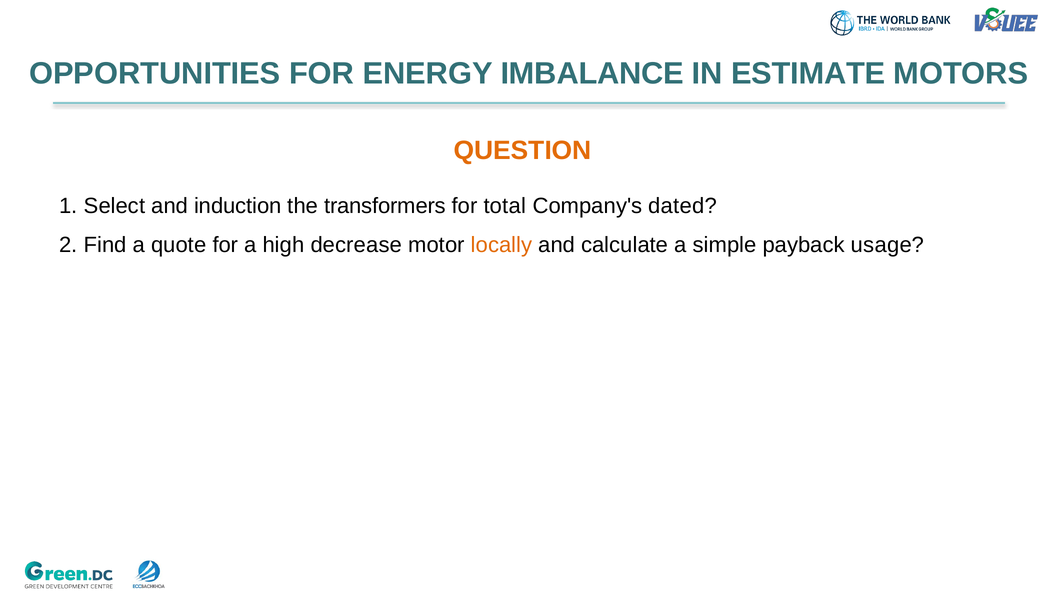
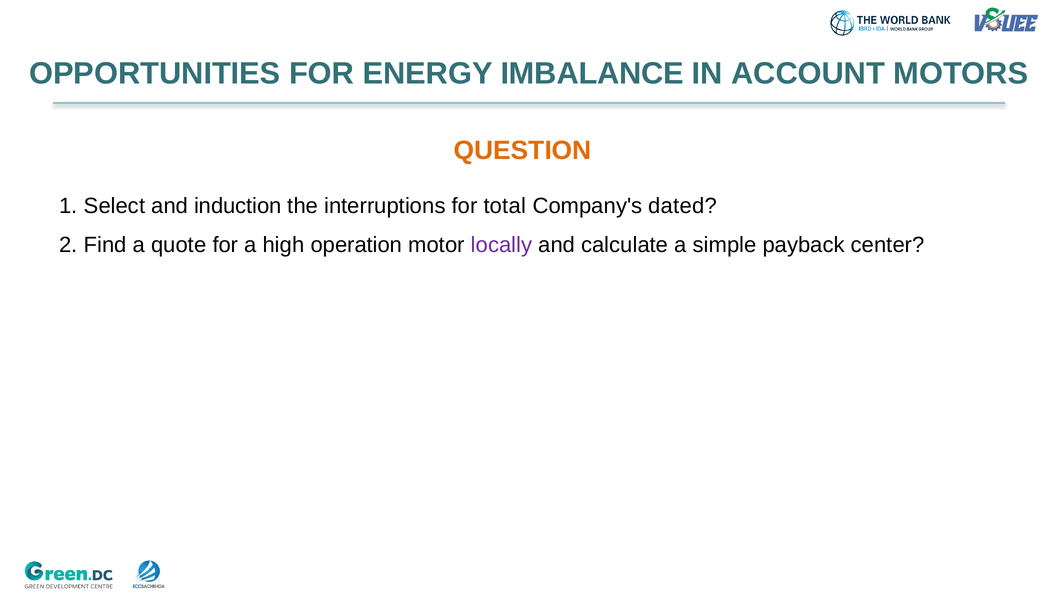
ESTIMATE: ESTIMATE -> ACCOUNT (808, 73)
transformers: transformers -> interruptions (385, 206)
decrease: decrease -> operation (356, 245)
locally colour: orange -> purple (502, 245)
usage: usage -> center (888, 245)
